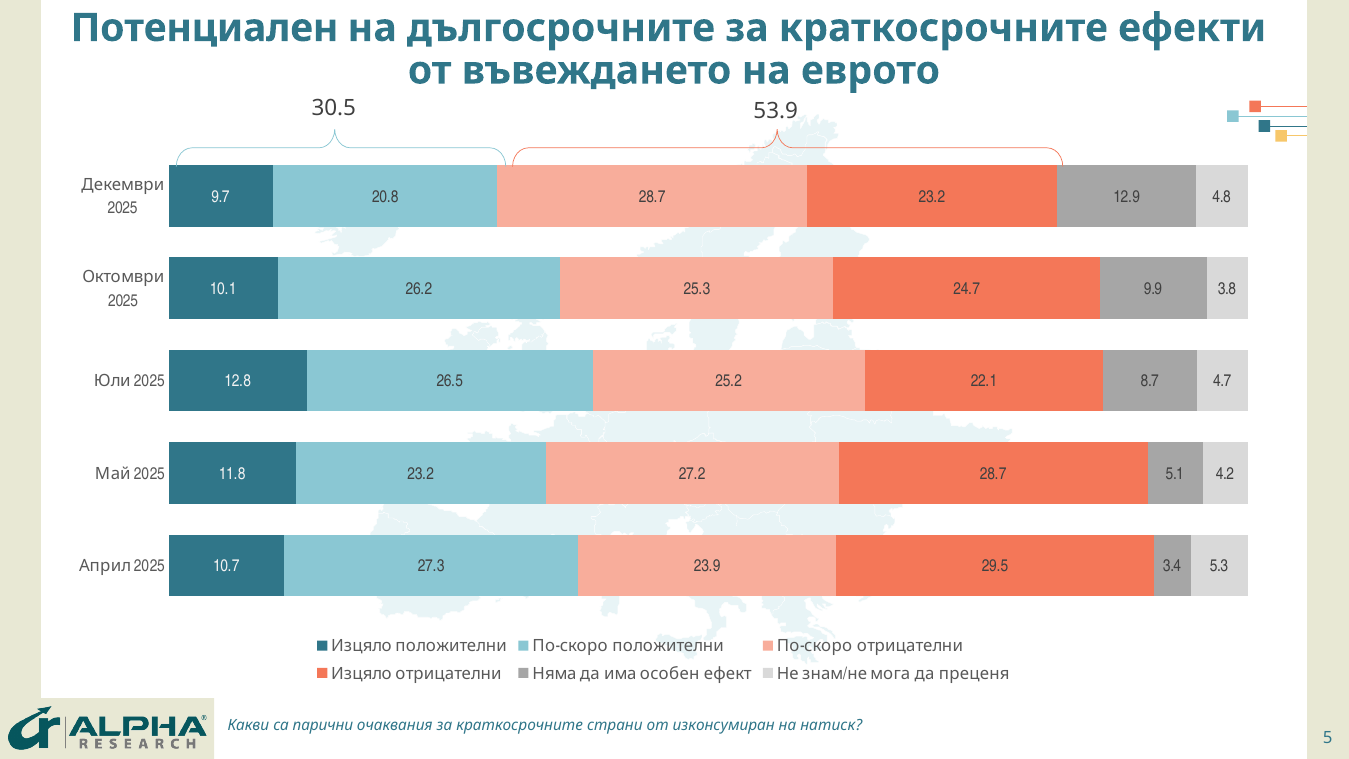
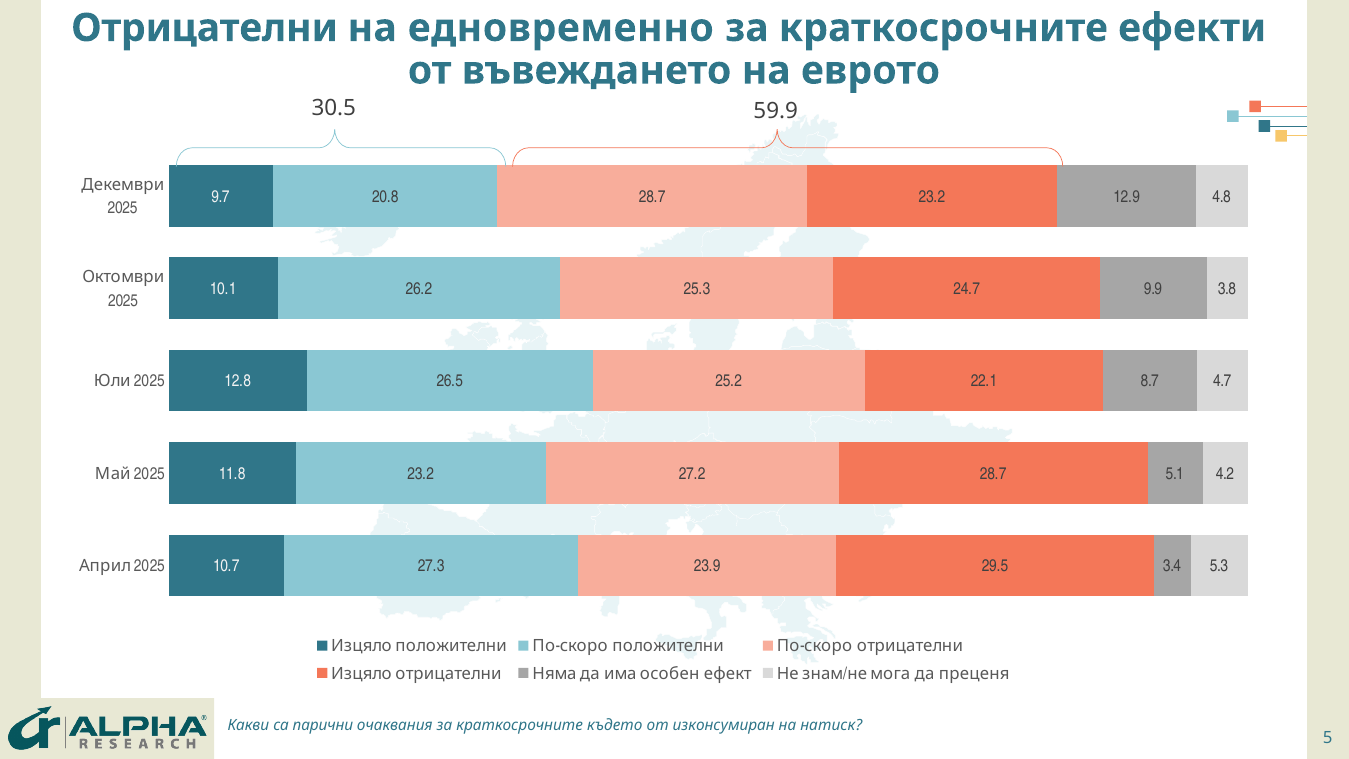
Потенциален: Потенциален -> Отрицателни (205, 28)
дългосрочните: дългосрочните -> едновременно (561, 28)
53.9: 53.9 -> 59.9 (776, 112)
страни: страни -> където (615, 725)
